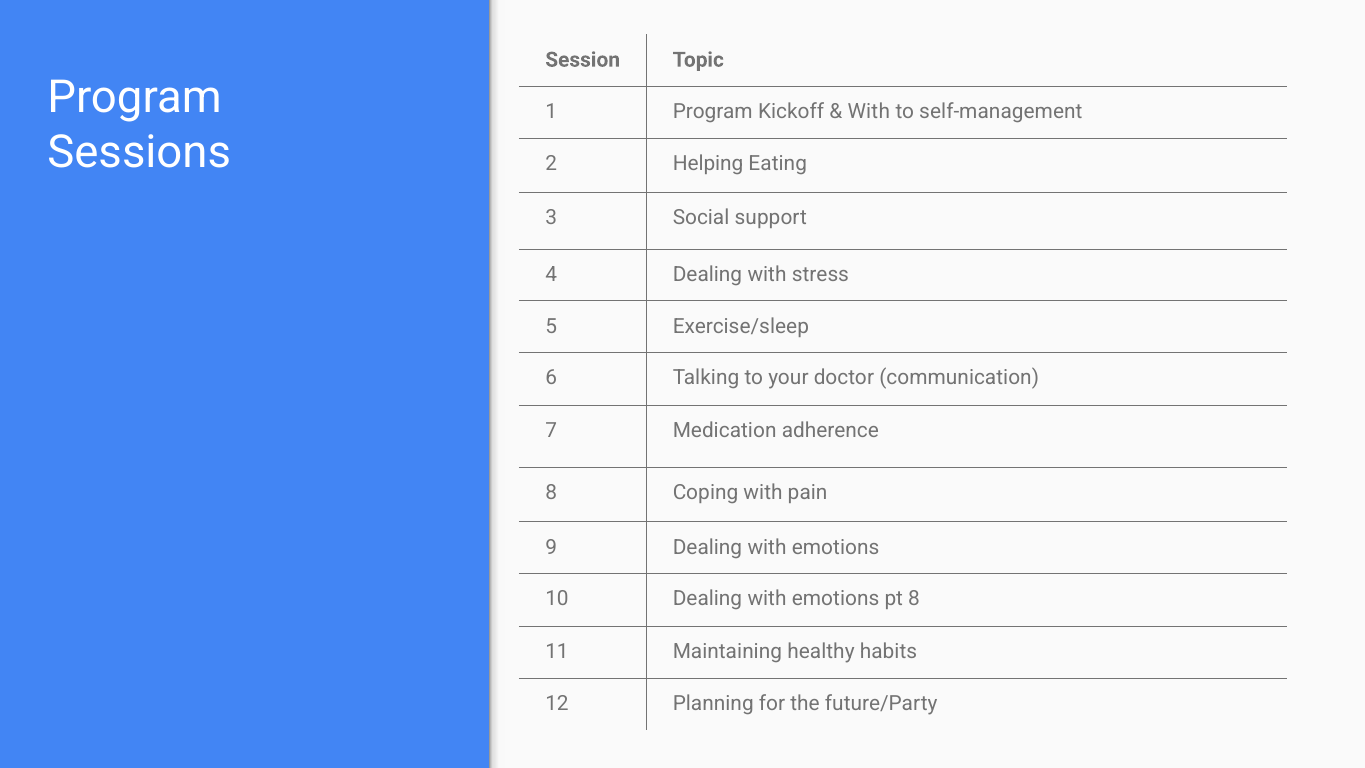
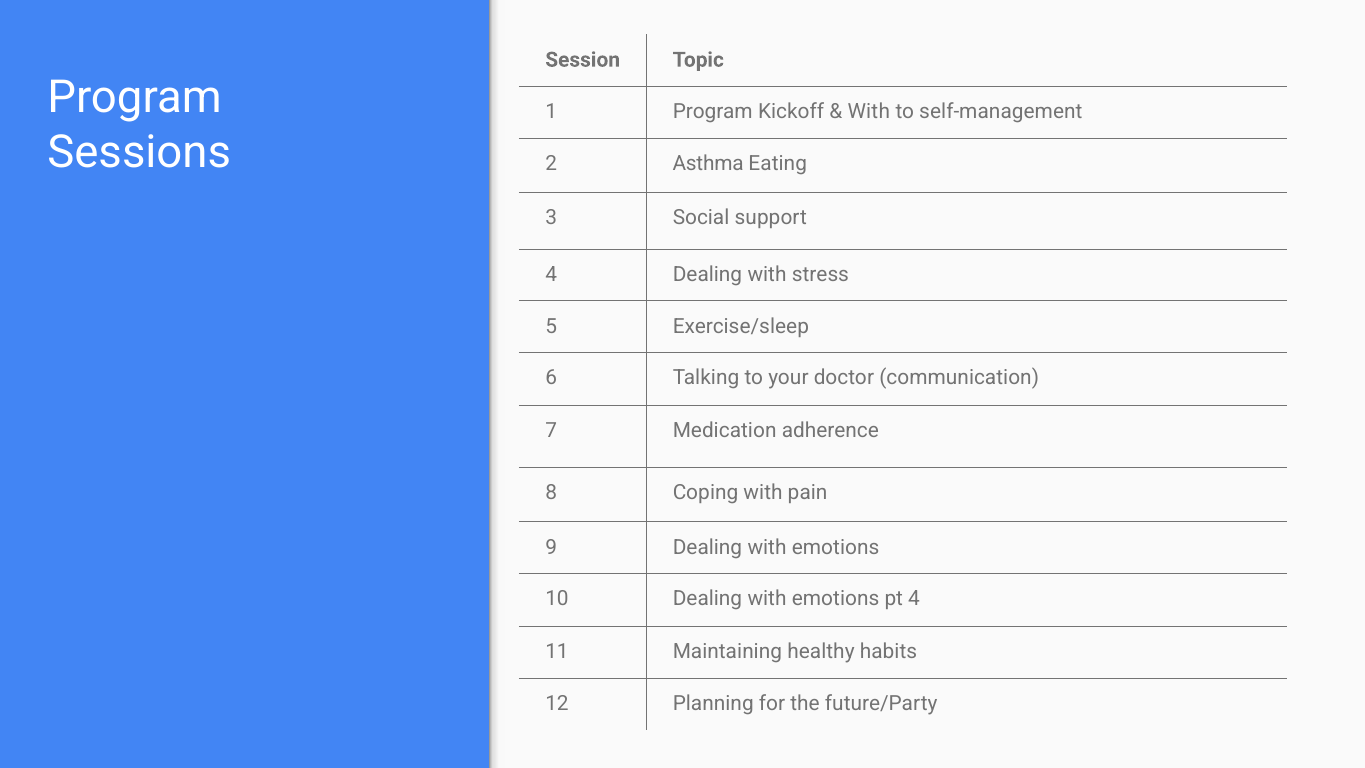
Helping: Helping -> Asthma (708, 163)
pt 8: 8 -> 4 (914, 599)
